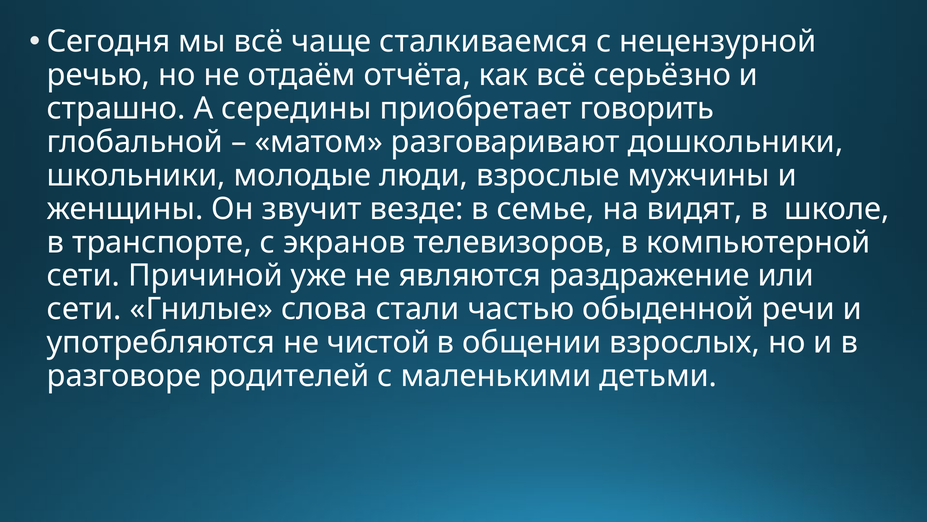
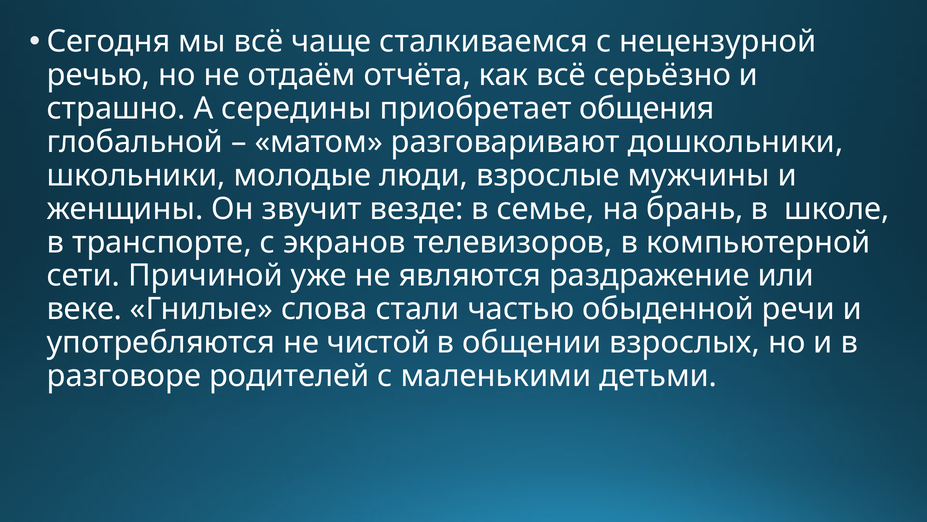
говорить: говорить -> общения (647, 108)
видят: видят -> брань (695, 209)
сети: сети -> веке (84, 309)
